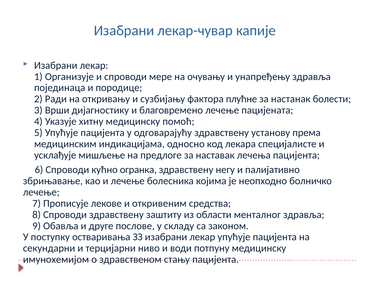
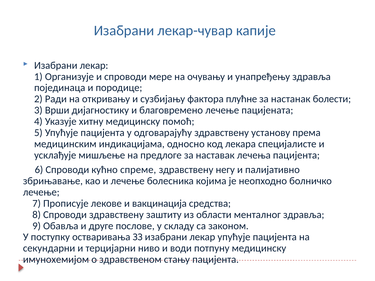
огранка: огранка -> спреме (138, 170)
откривеним: откривеним -> вакцинација (159, 204)
